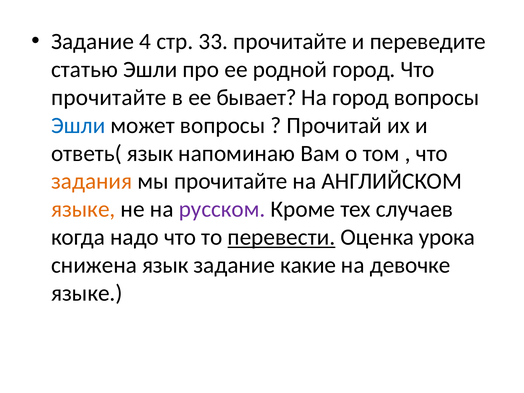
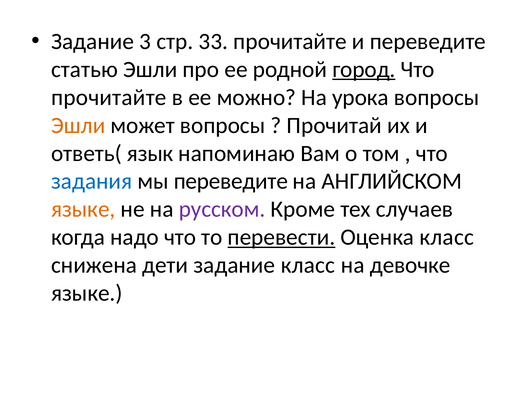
4: 4 -> 3 (145, 41)
город underline: none -> present (364, 69)
бывает: бывает -> можно (256, 97)
На город: город -> урока (360, 97)
Эшли colour: blue -> orange (78, 125)
задания colour: orange -> blue (92, 181)
мы прочитайте: прочитайте -> переведите (231, 181)
Оценка урока: урока -> класс (447, 237)
снижена язык: язык -> дети (165, 265)
задание какие: какие -> класс (308, 265)
